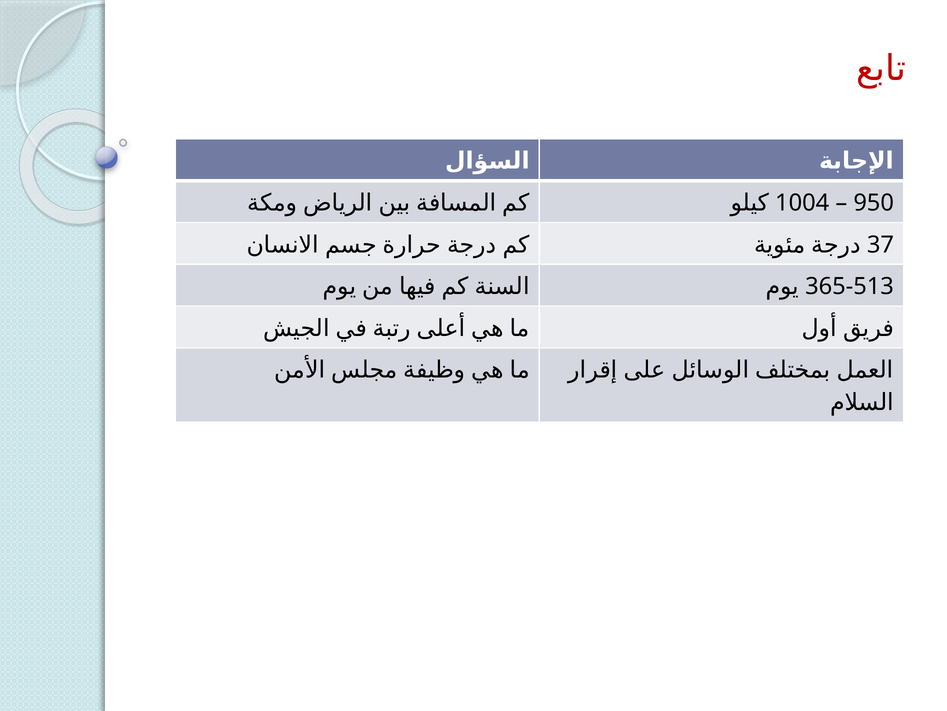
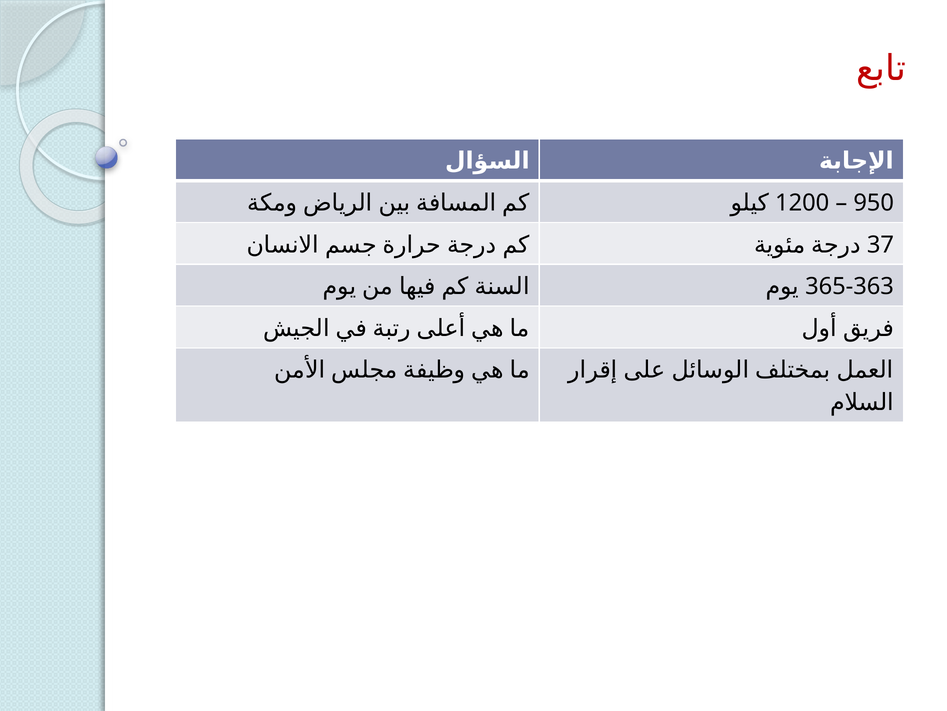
1004: 1004 -> 1200 (802, 203)
365-513: 365-513 -> 365-363 (850, 286)
